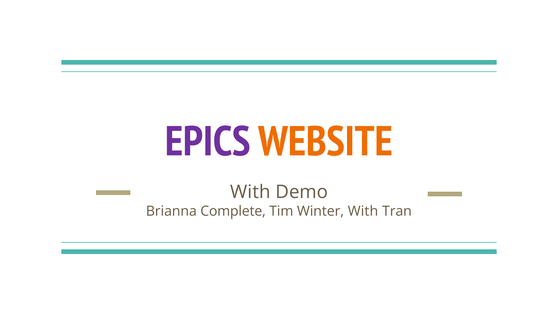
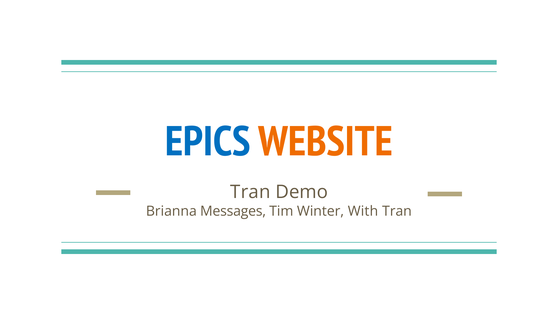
EPICS colour: purple -> blue (208, 142)
With: With -> Tran (250, 192)
Complete: Complete -> Messages (233, 211)
